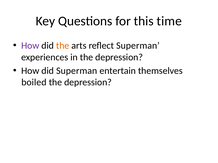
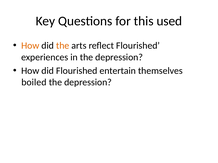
time: time -> used (169, 21)
How colour: purple -> orange (30, 46)
reflect Superman: Superman -> Flourished (138, 46)
did Superman: Superman -> Flourished (77, 71)
